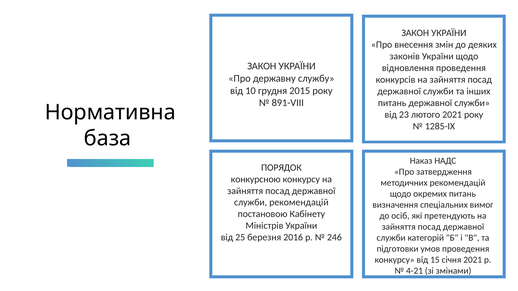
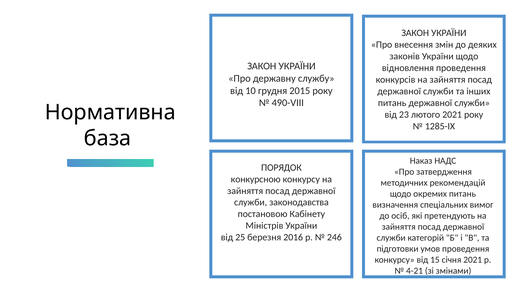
891-VIII: 891-VIII -> 490-VIII (288, 103)
служби рекомендацій: рекомендацій -> законодавства (299, 203)
